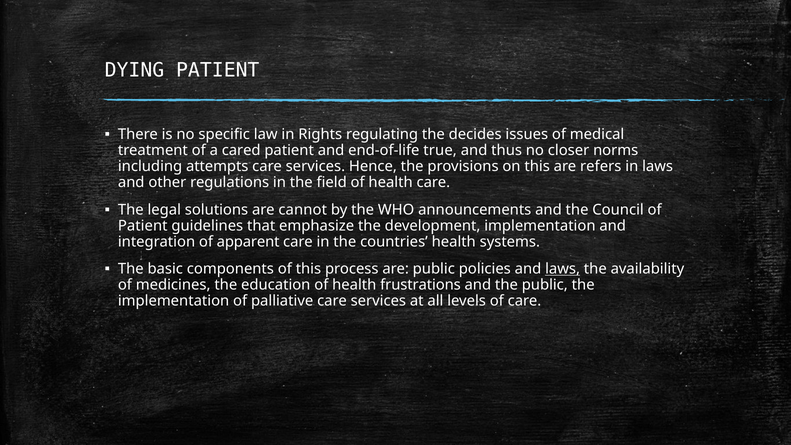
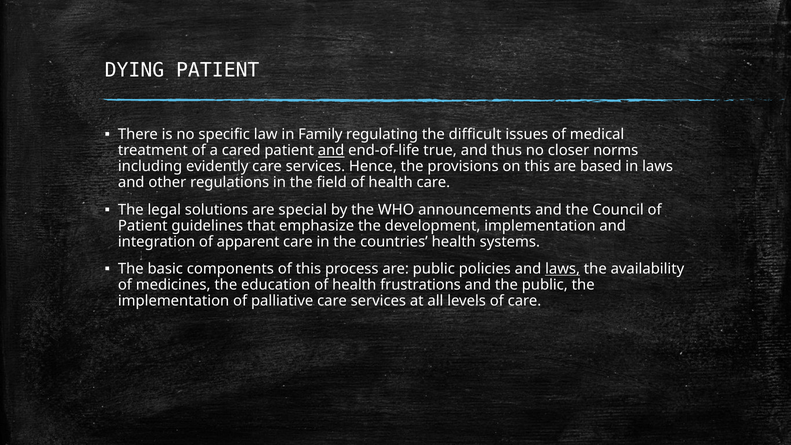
Rights: Rights -> Family (320, 134)
decides: decides -> difficult (475, 134)
and underline: none -> present (331, 151)
attempts: attempts -> evidently (217, 167)
refers: refers -> based (601, 167)
cannot: cannot -> special (303, 210)
